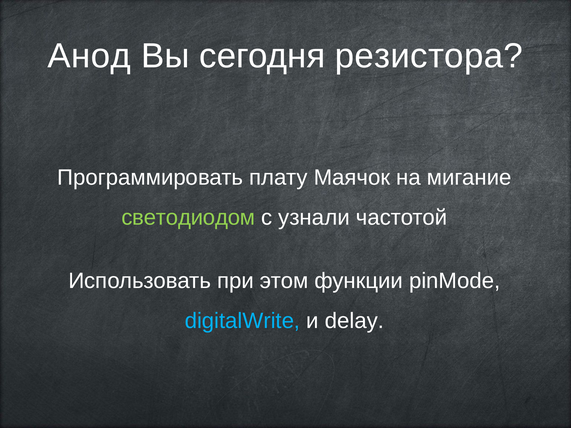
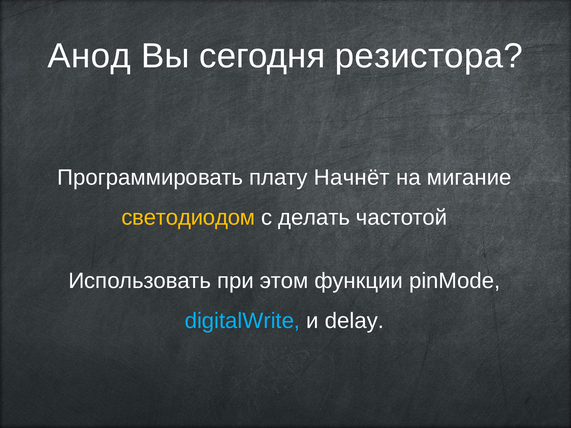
Маячок: Маячок -> Начнёт (352, 178)
светодиодом colour: light green -> yellow (188, 218)
узнали: узнали -> делать (314, 218)
